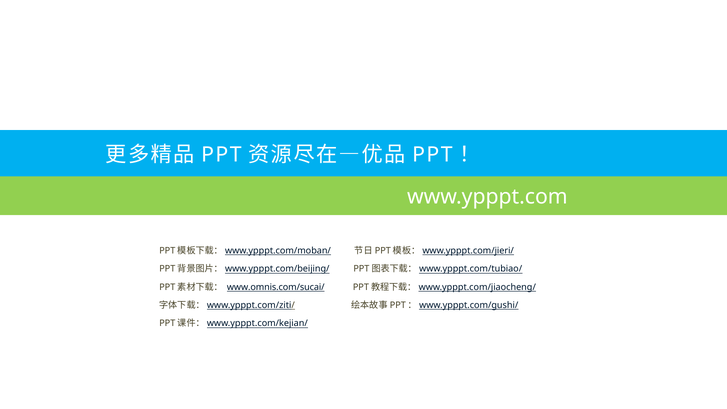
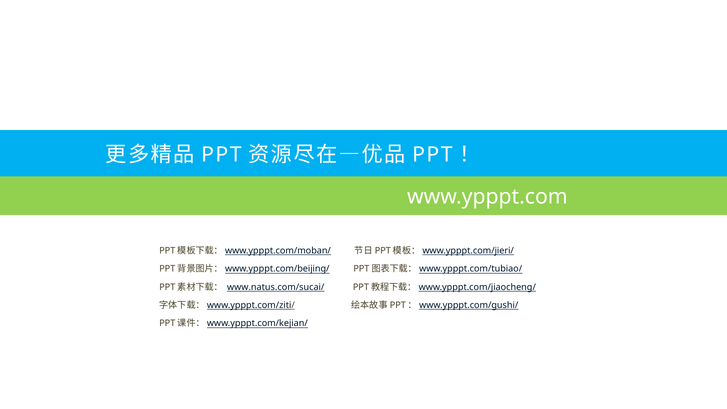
www.omnis.com/sucai/: www.omnis.com/sucai/ -> www.natus.com/sucai/ (276, 287)
